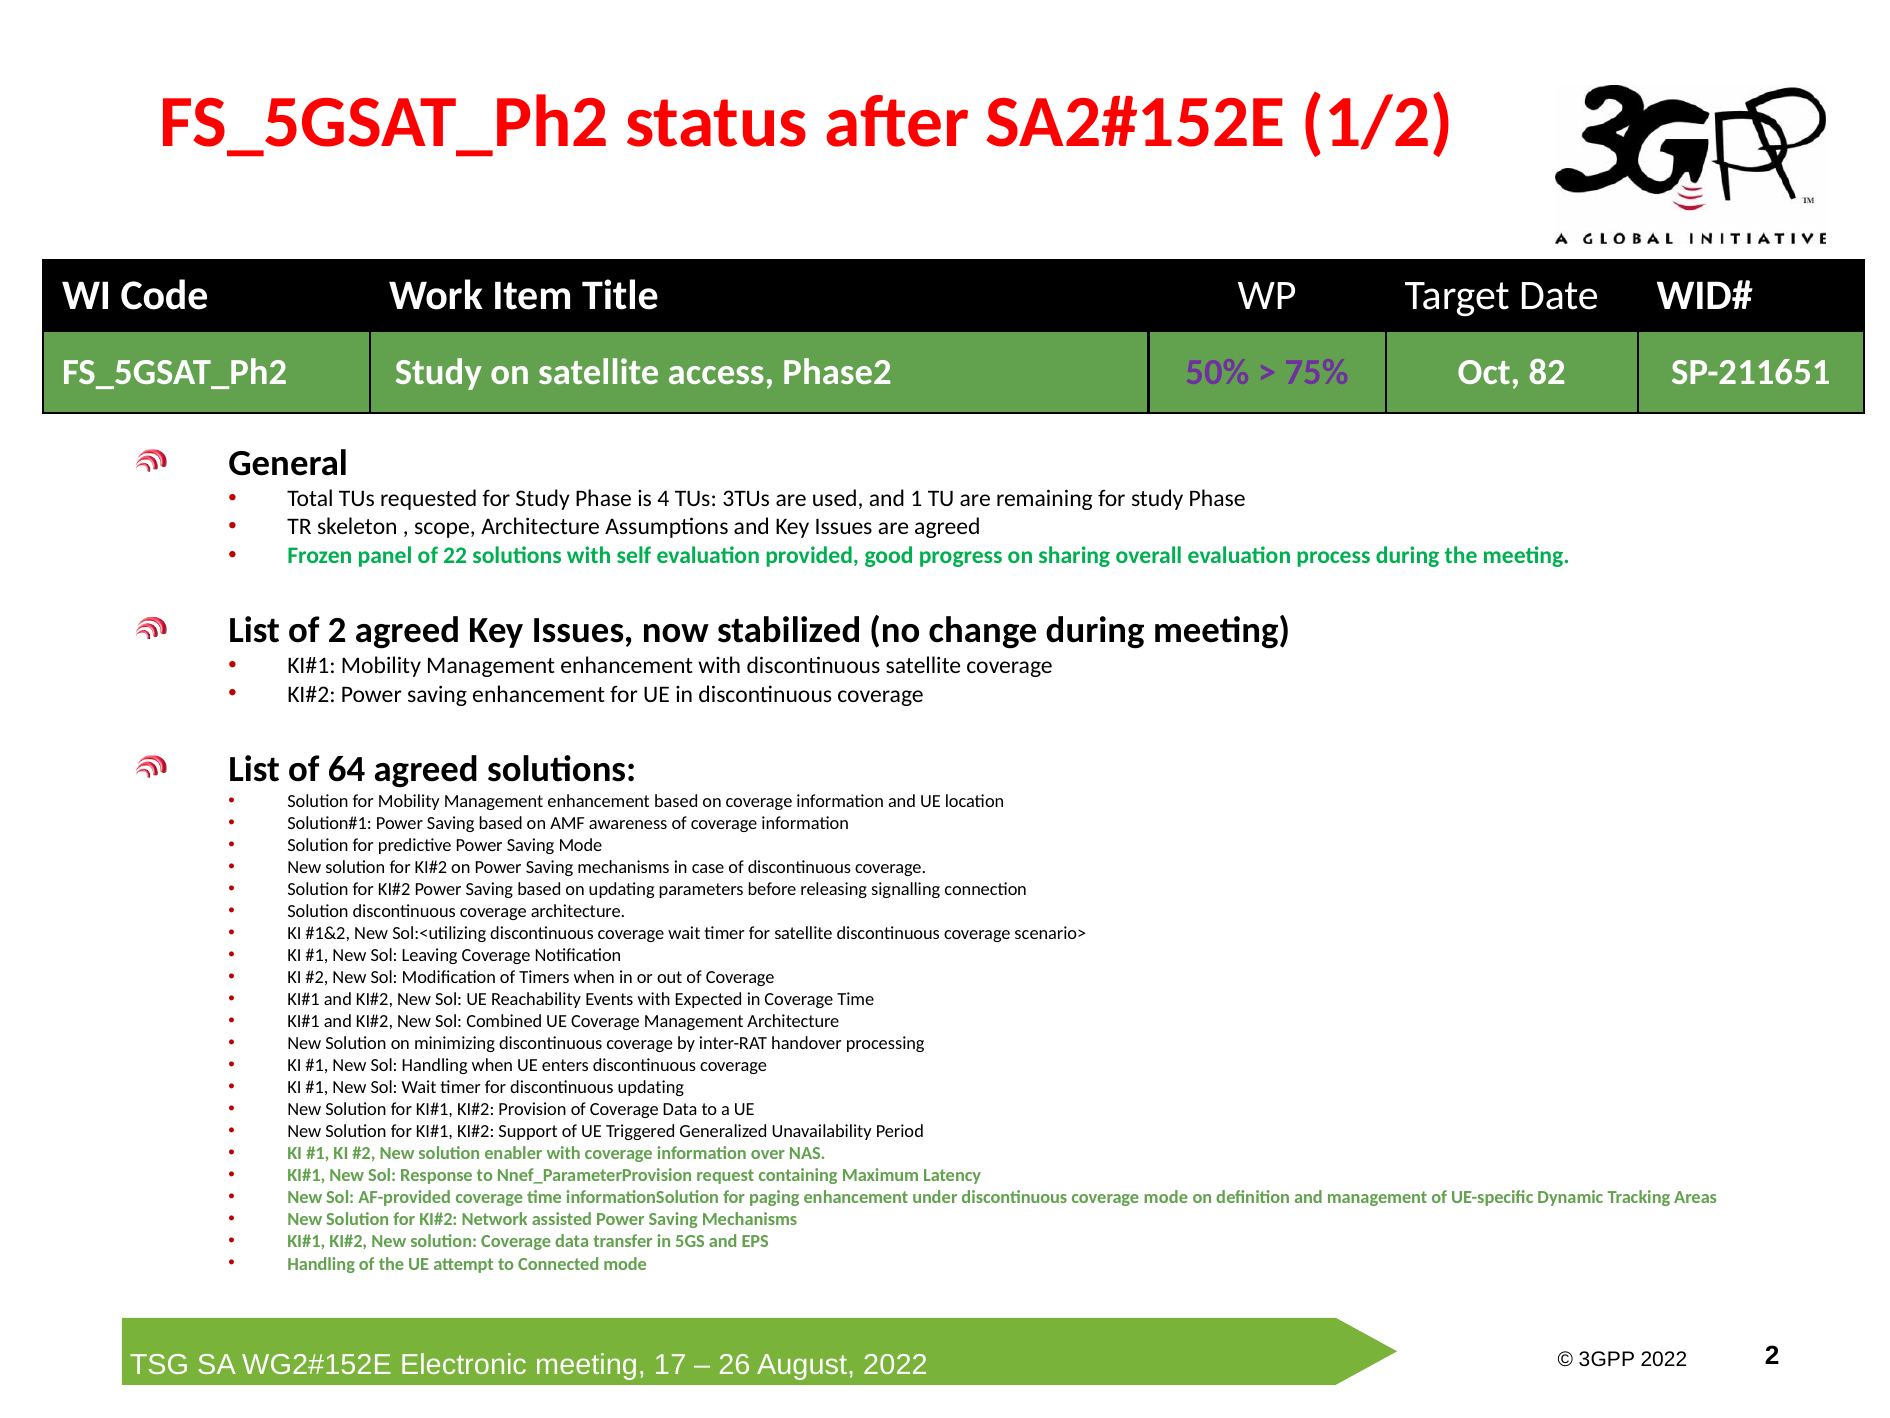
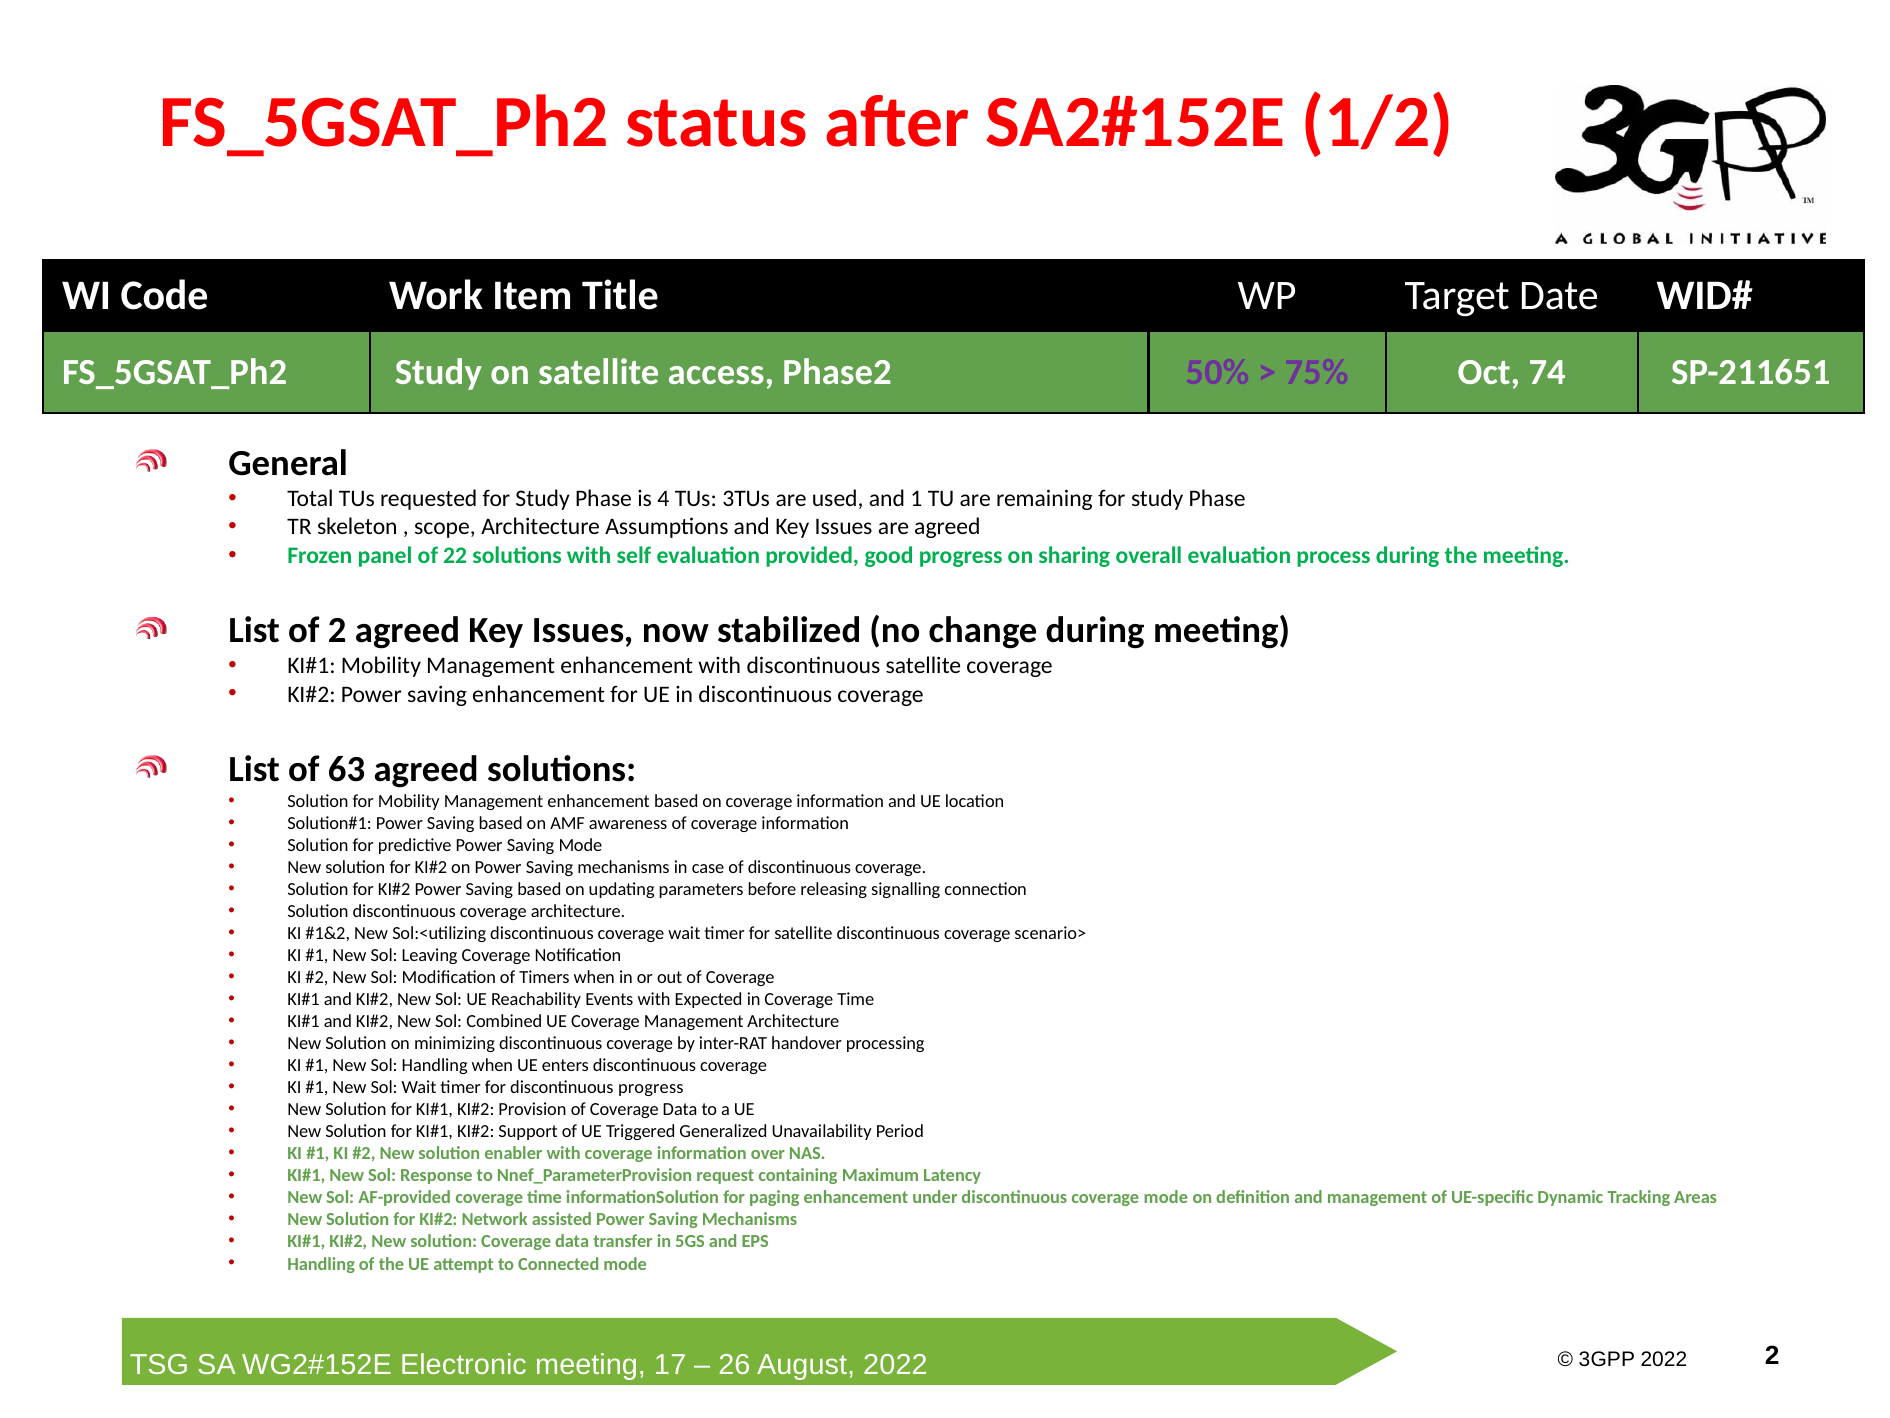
82: 82 -> 74 (1547, 372)
64: 64 -> 63 (346, 769)
discontinuous updating: updating -> progress (651, 1087)
